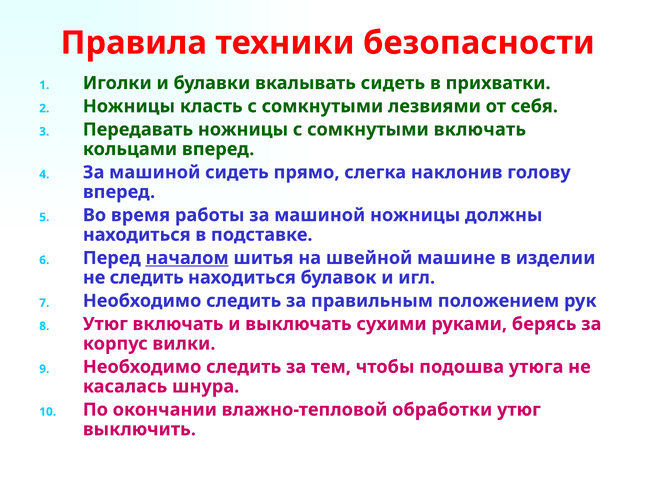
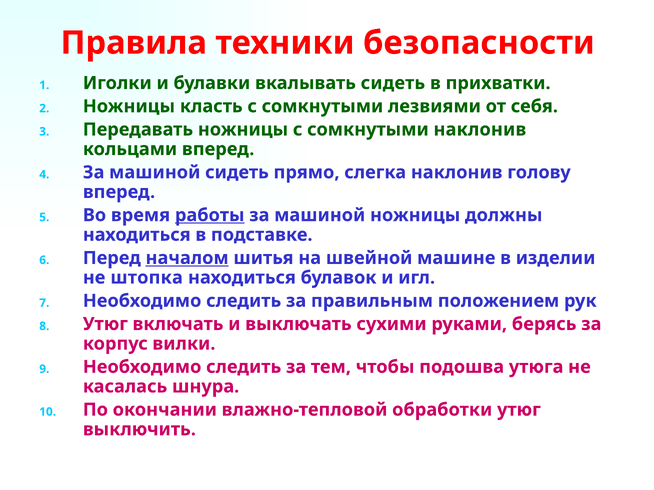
сомкнутыми включать: включать -> наклонив (480, 130)
работы underline: none -> present (210, 215)
не следить: следить -> штопка (147, 278)
